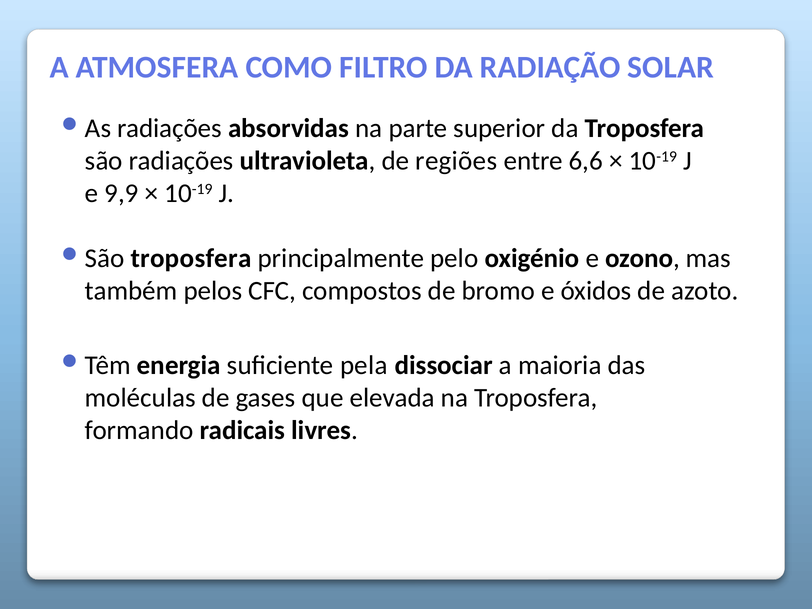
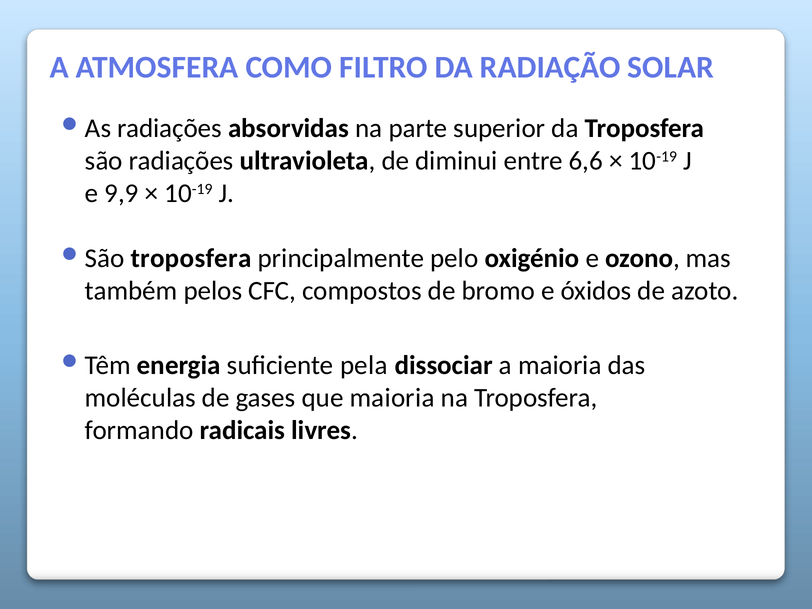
regiões: regiões -> diminui (457, 161)
que elevada: elevada -> maioria (392, 398)
